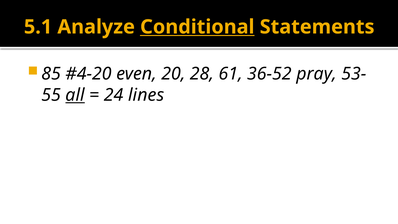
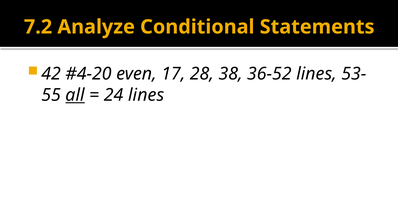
5.1: 5.1 -> 7.2 (38, 27)
Conditional underline: present -> none (197, 27)
85: 85 -> 42 (51, 74)
20: 20 -> 17 (173, 74)
61: 61 -> 38 (231, 74)
36-52 pray: pray -> lines (317, 74)
